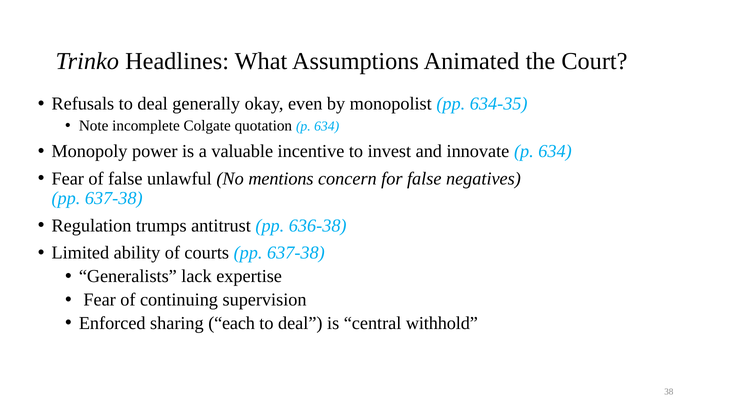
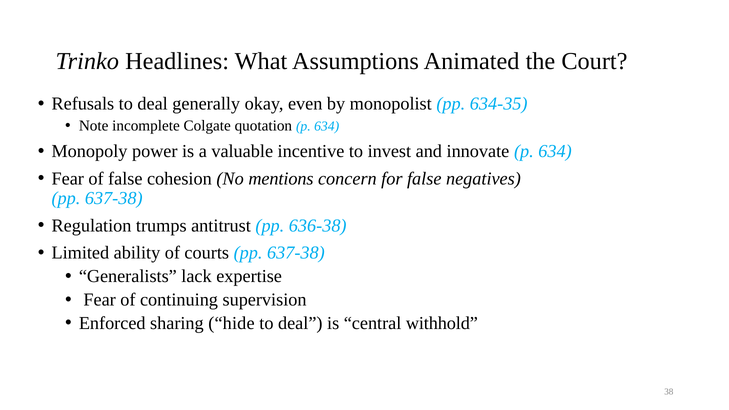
unlawful: unlawful -> cohesion (179, 179)
each: each -> hide (231, 323)
